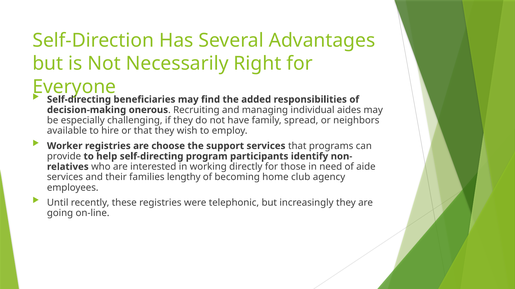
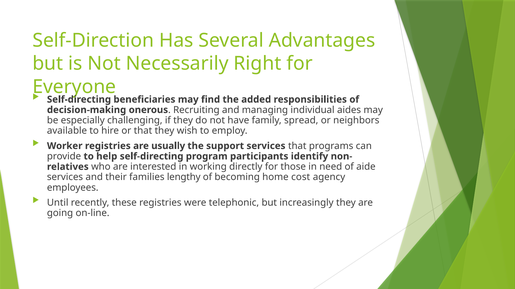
choose: choose -> usually (168, 146)
club: club -> cost (301, 178)
